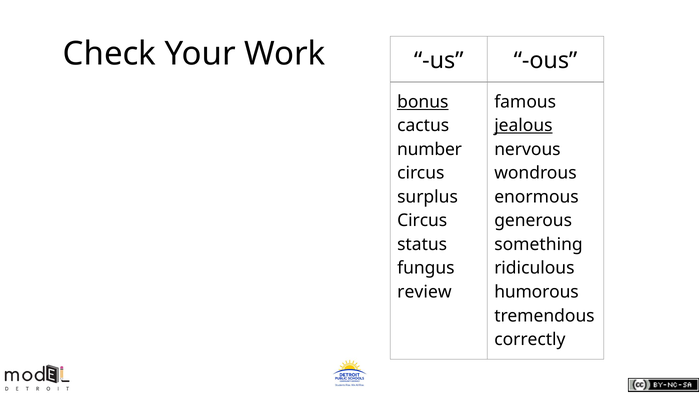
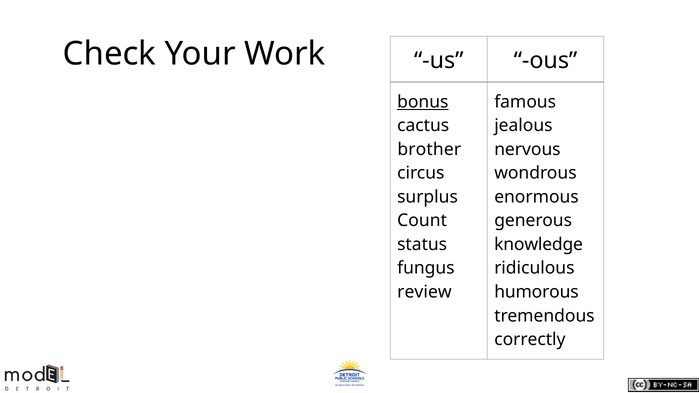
jealous underline: present -> none (523, 126)
number: number -> brother (429, 149)
Circus: Circus -> Count (422, 221)
something: something -> knowledge (539, 245)
